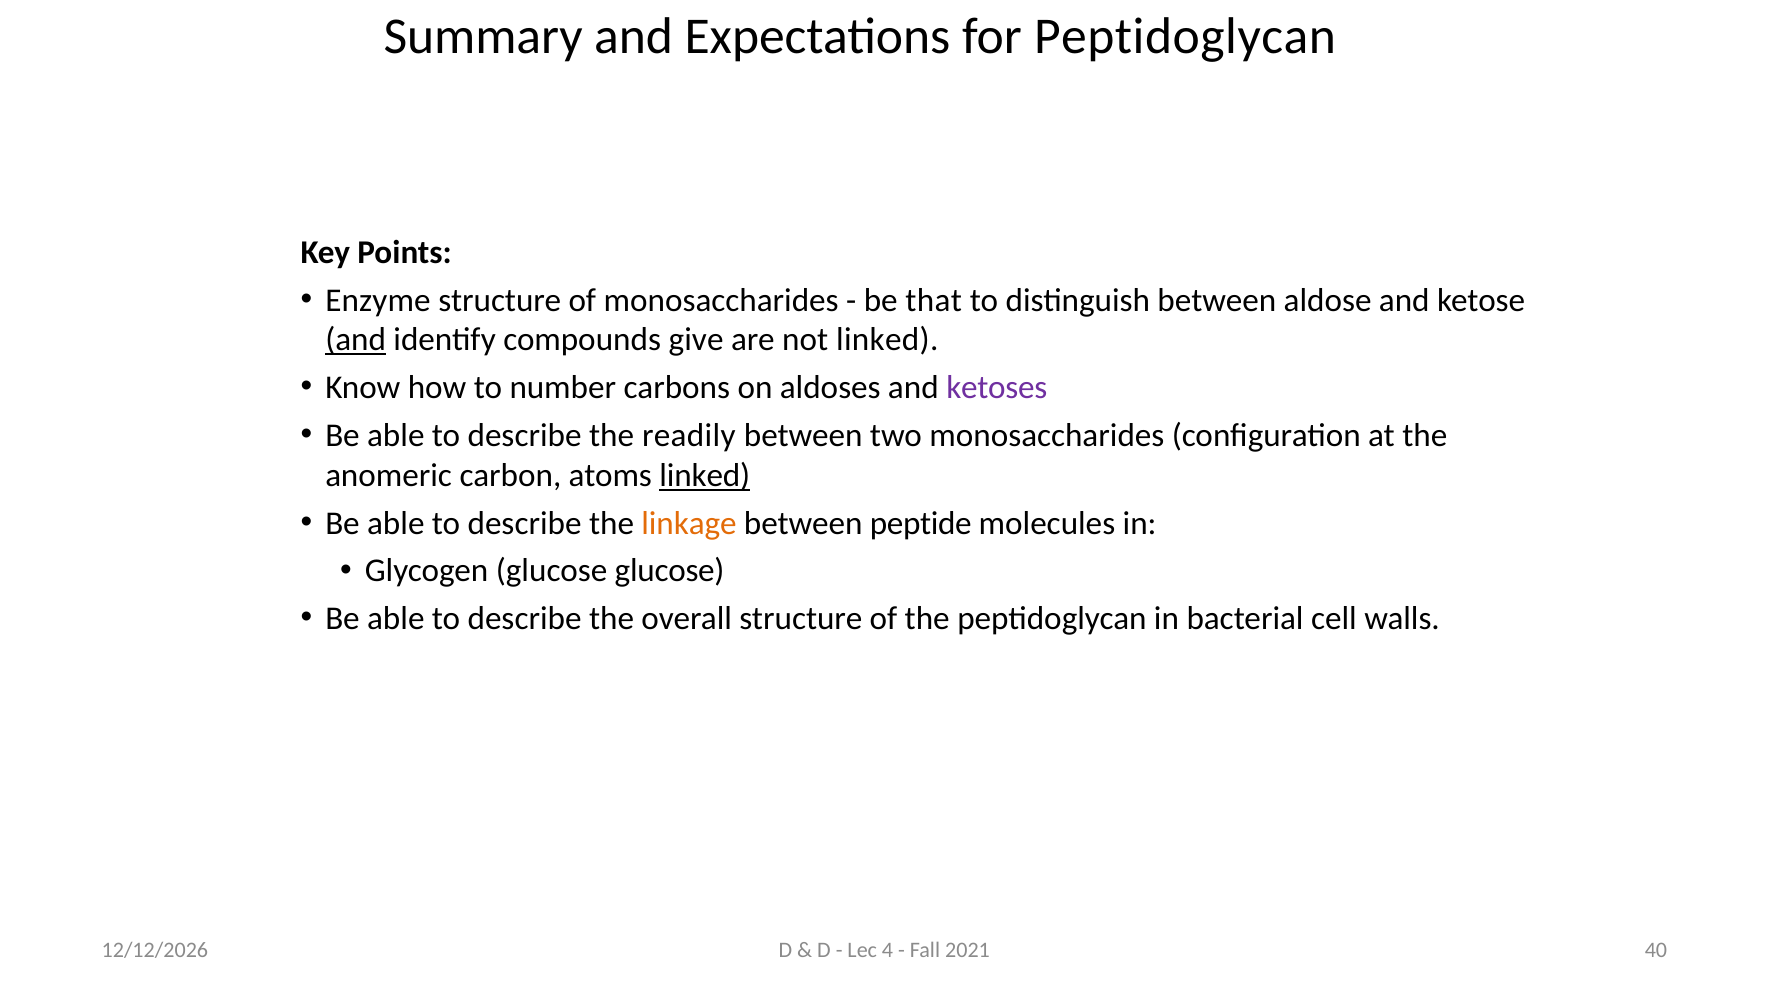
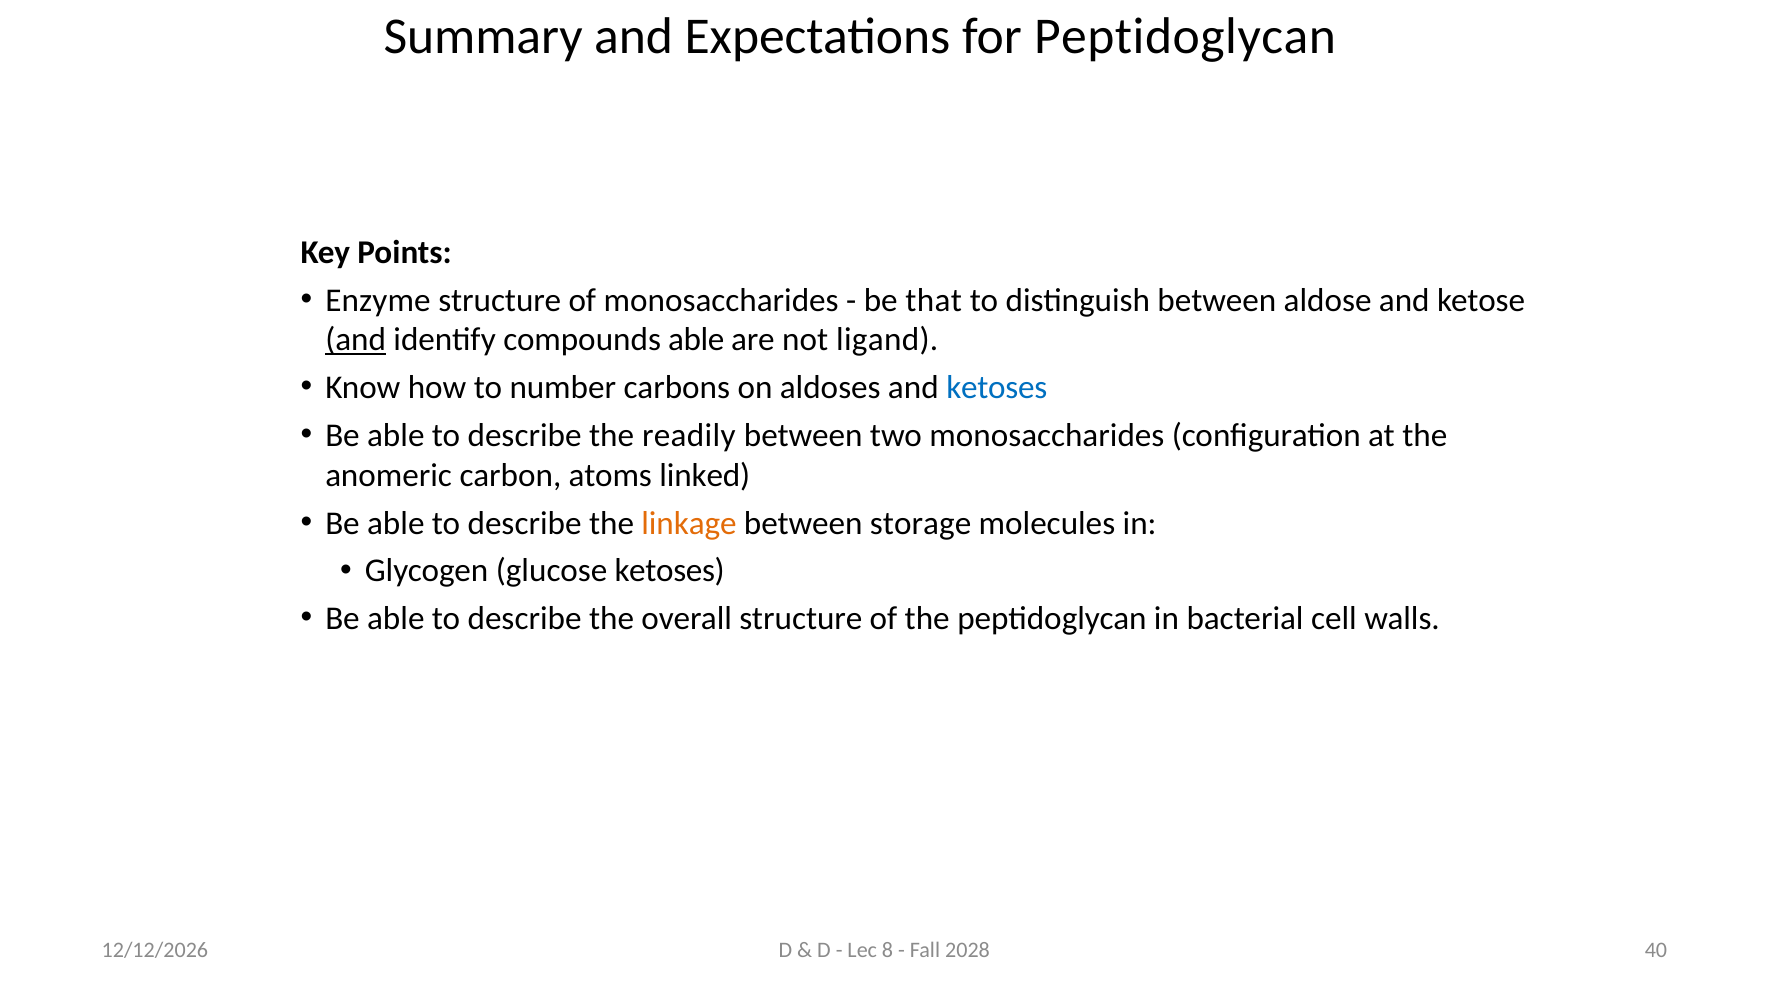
compounds give: give -> able (696, 340)
not linked: linked -> ligand (887, 340)
ketoses colour: purple -> blue (997, 388)
linked underline: present -> none (705, 475)
peptide: peptide -> storage (921, 523)
glucose glucose: glucose -> ketoses (670, 571)
4: 4 -> 8 (887, 950)
2021: 2021 -> 2028 (968, 950)
